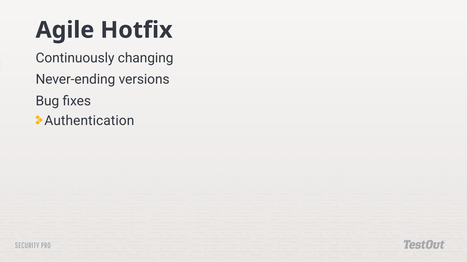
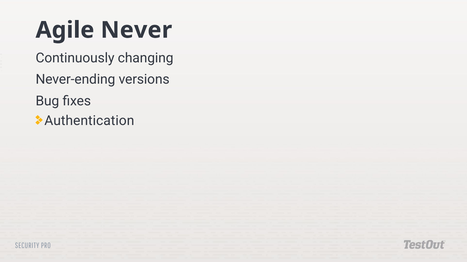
Hotfix: Hotfix -> Never (136, 30)
